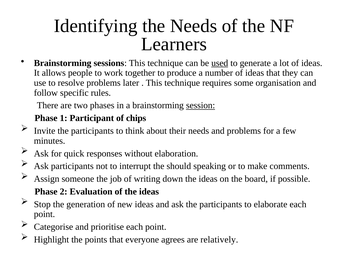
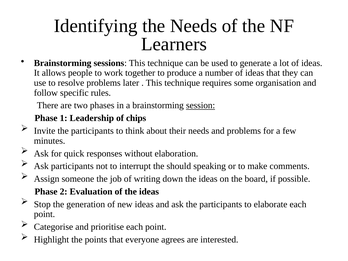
used underline: present -> none (220, 63)
Participant: Participant -> Leadership (92, 118)
relatively: relatively -> interested (219, 240)
